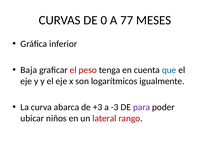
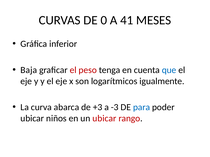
77: 77 -> 41 (127, 20)
para colour: purple -> blue (142, 108)
un lateral: lateral -> ubicar (104, 119)
